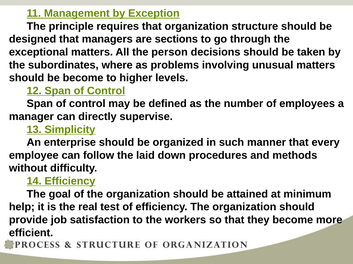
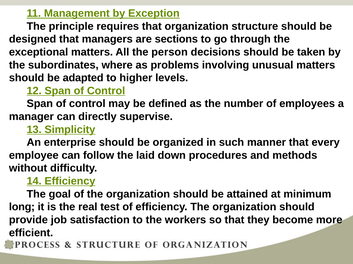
be become: become -> adapted (83, 78)
help: help -> long (22, 207)
